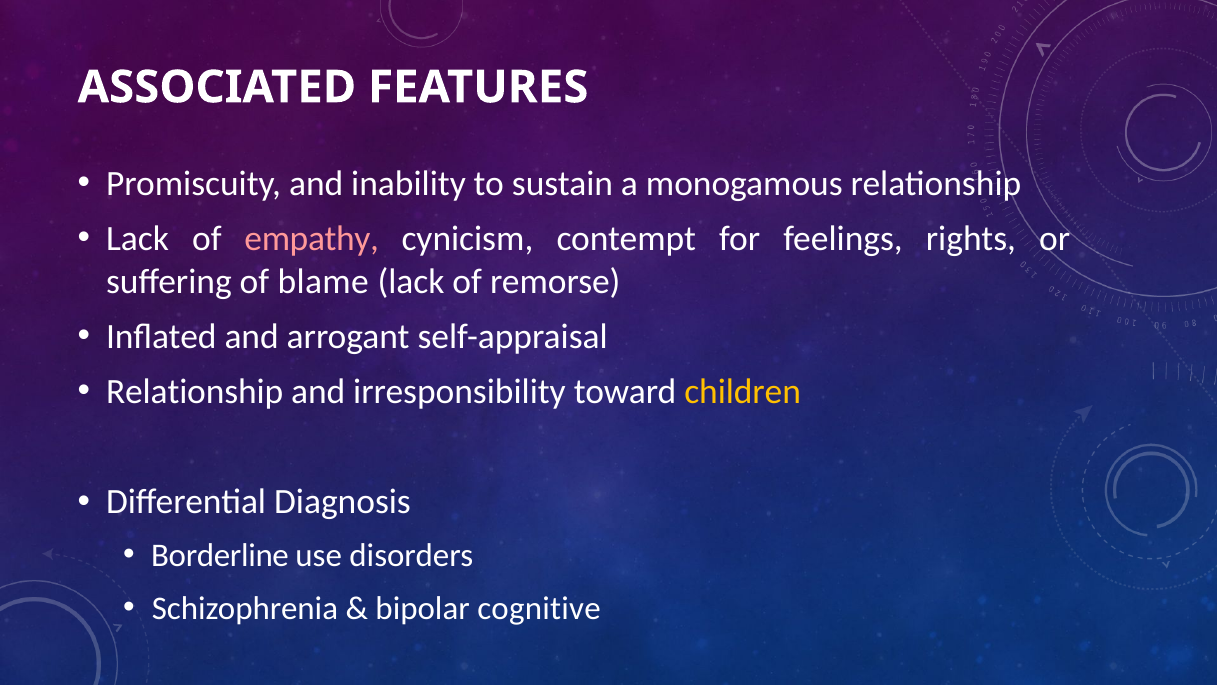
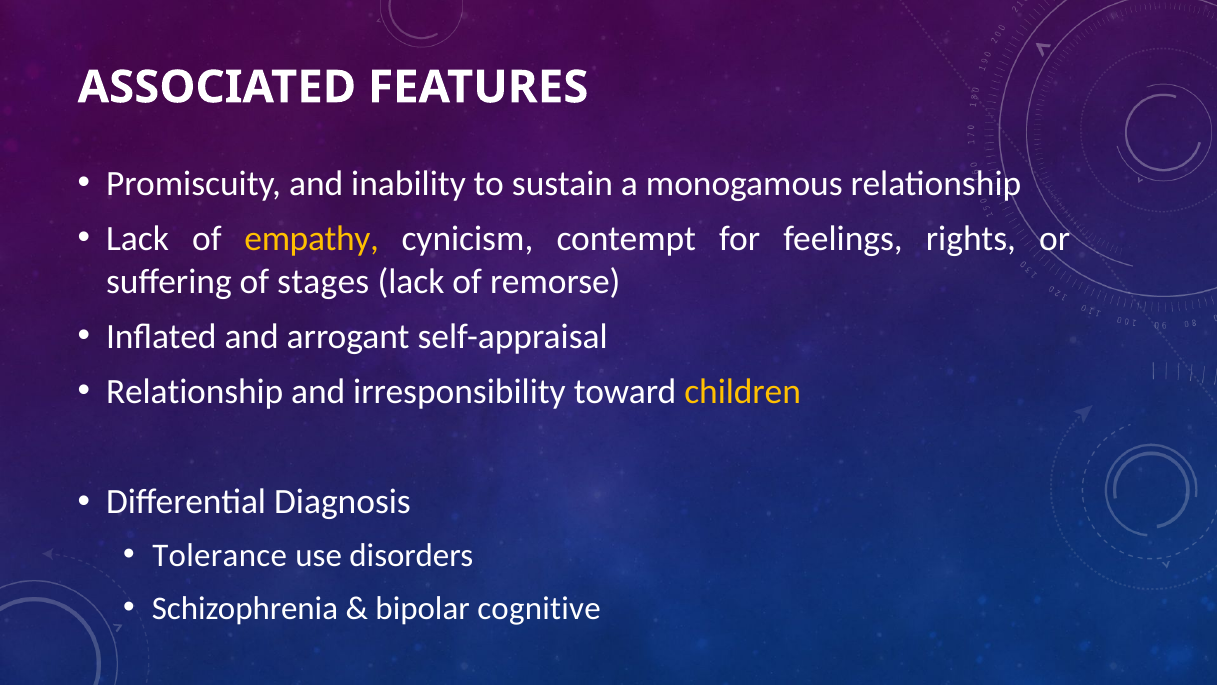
empathy colour: pink -> yellow (312, 239)
blame: blame -> stages (323, 281)
Borderline: Borderline -> Tolerance (220, 556)
